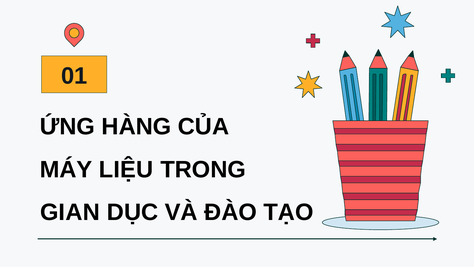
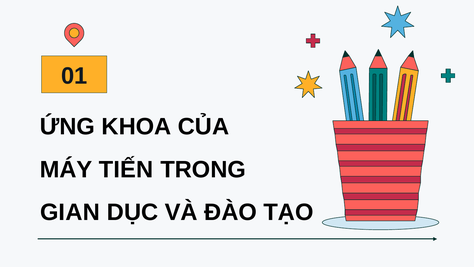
HÀNG: HÀNG -> KHOA (136, 127)
LIỆU: LIỆU -> TIẾN (126, 169)
